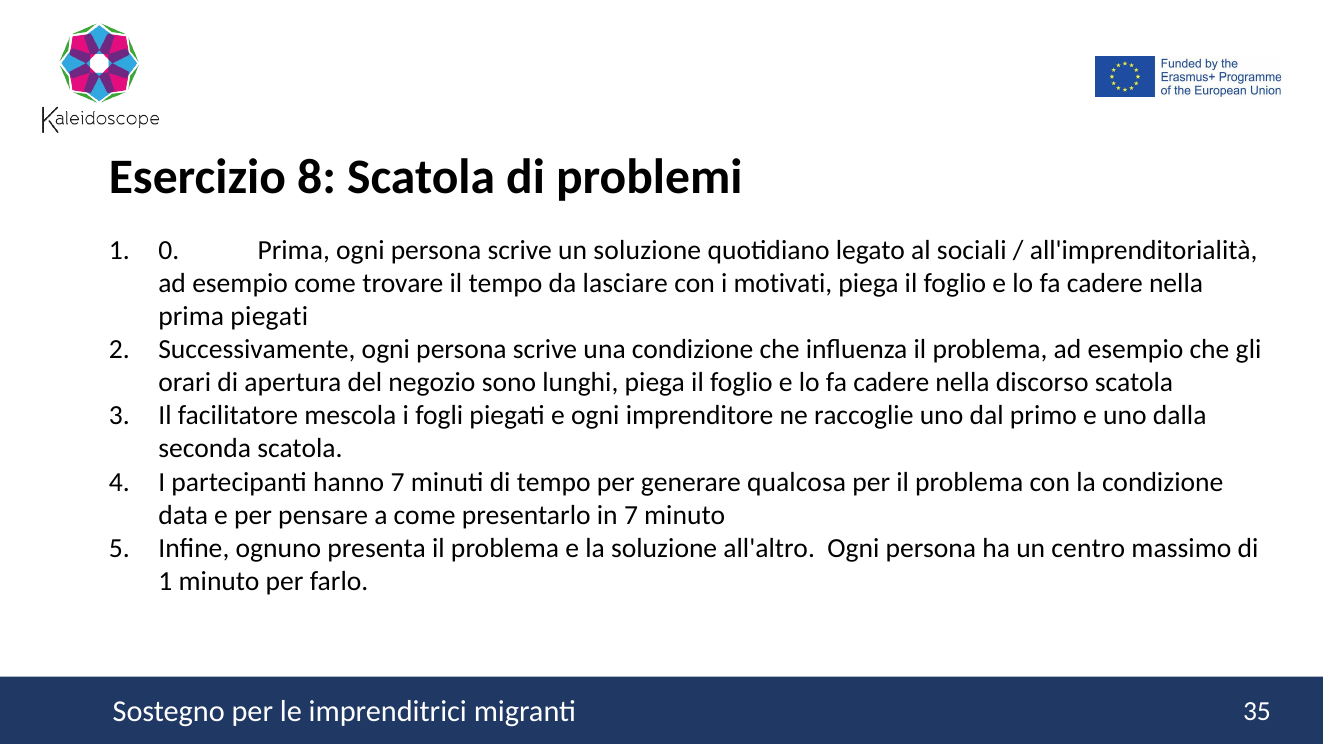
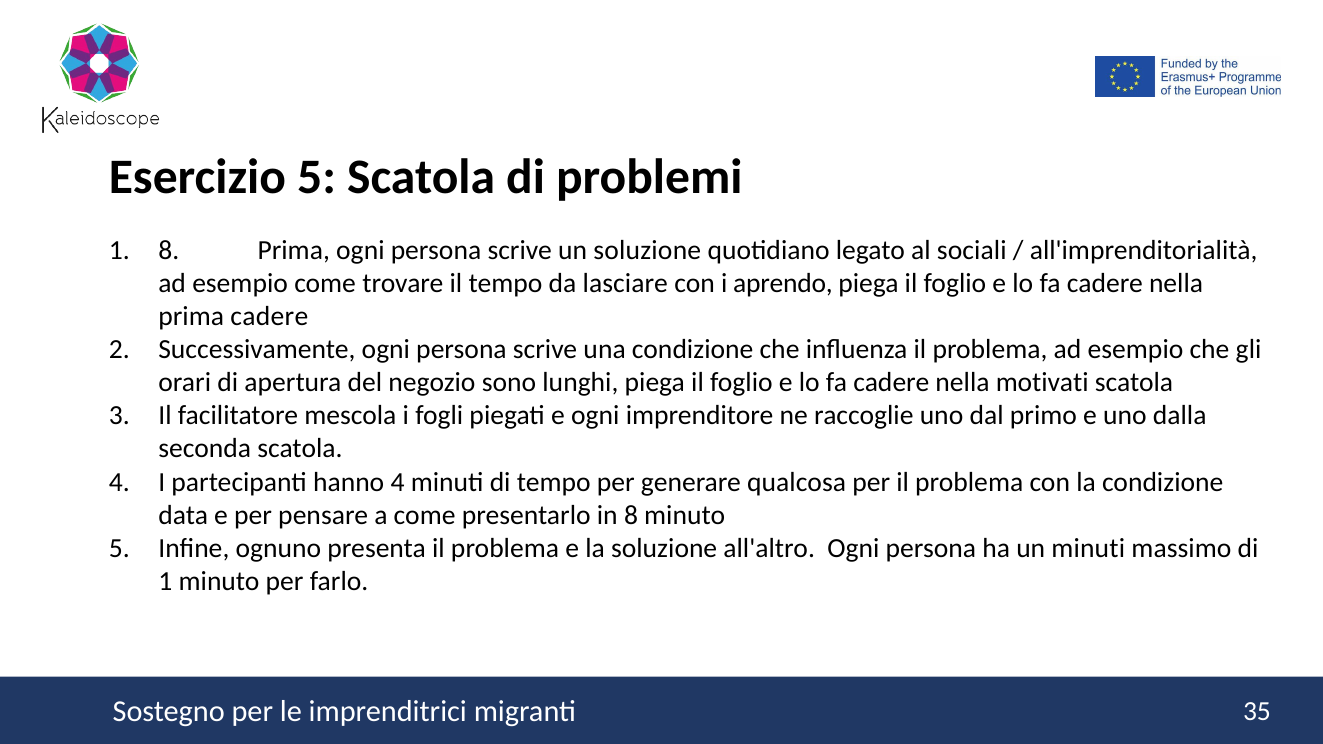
Esercizio 8: 8 -> 5 (317, 177)
1 0: 0 -> 8 (169, 250)
motivati: motivati -> aprendo (783, 284)
prima piegati: piegati -> cadere (269, 317)
discorso: discorso -> motivati (1042, 383)
hanno 7: 7 -> 4 (397, 482)
in 7: 7 -> 8 (631, 515)
un centro: centro -> minuti (1088, 548)
